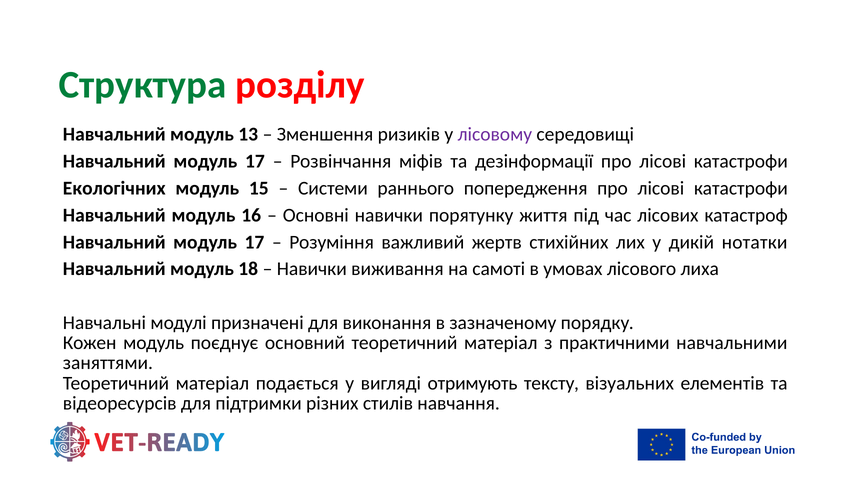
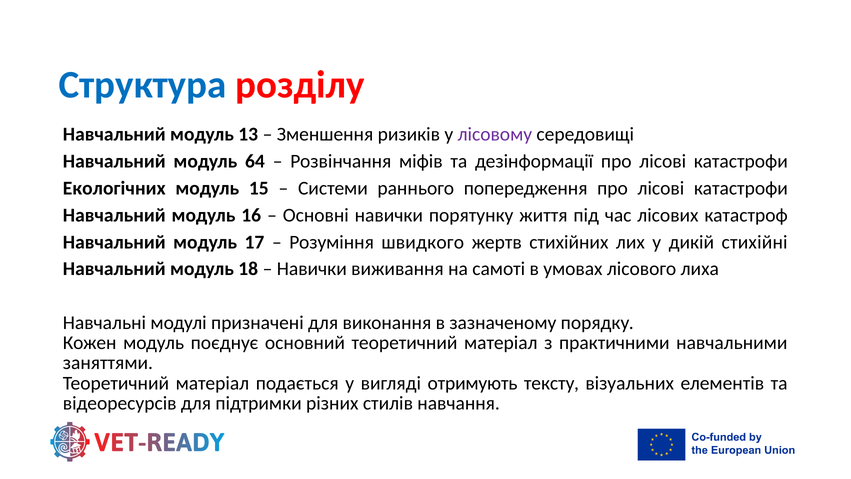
Структура colour: green -> blue (143, 85)
17: 17 -> 64 (255, 161)
важливий: важливий -> швидкого (423, 242)
нотатки: нотатки -> стихійні (755, 242)
